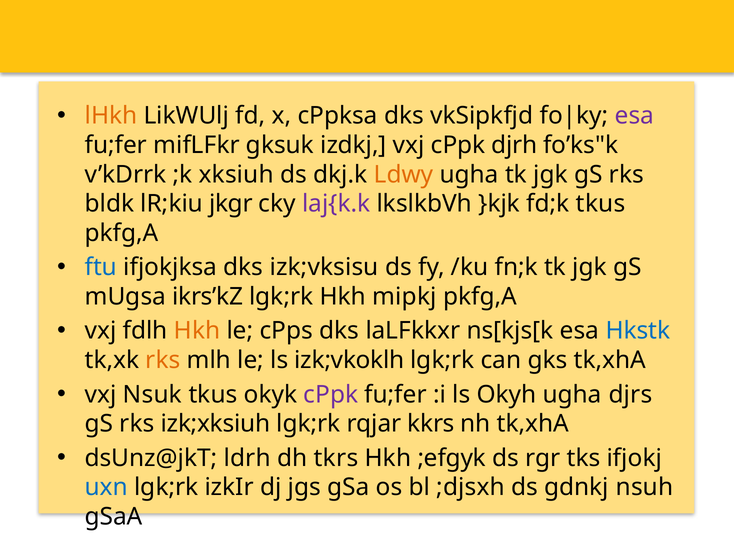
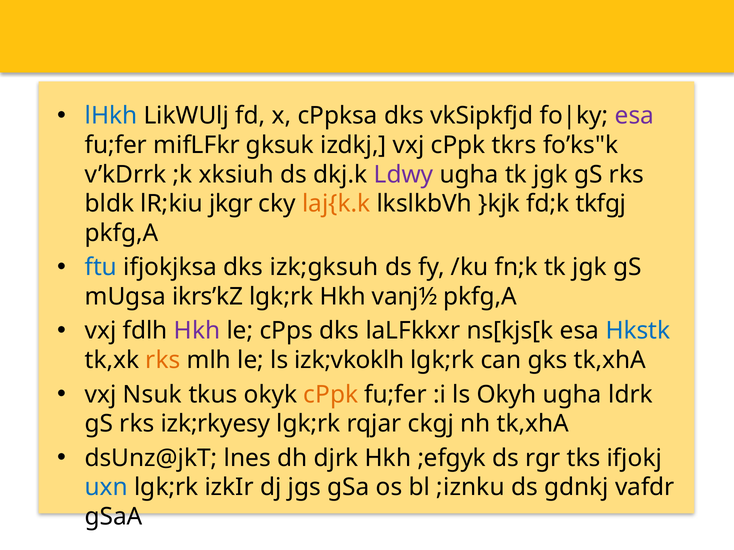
lHkh colour: orange -> blue (111, 116)
djrh: djrh -> tkrs (514, 145)
Ldwy colour: orange -> purple (404, 175)
laj{k.k colour: purple -> orange (336, 204)
fd;k tkus: tkus -> tkfgj (601, 204)
izk;vksisu: izk;vksisu -> izk;gksuh (324, 268)
mipkj: mipkj -> vanj½ (405, 297)
Hkh colour: orange -> purple (197, 331)
cPpk colour: purple -> orange (331, 395)
djrs: djrs -> ldrk (631, 395)
izk;xksiuh: izk;xksiuh -> izk;rkyesy (215, 424)
kkrs: kkrs -> ckgj (431, 424)
ldrh: ldrh -> lnes (247, 458)
tkrs: tkrs -> djrk (336, 458)
;djsxh: ;djsxh -> ;iznku (471, 488)
nsuh: nsuh -> vafdr (645, 488)
